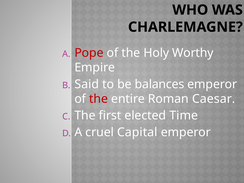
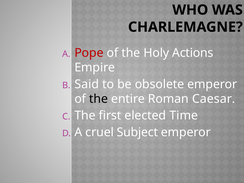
Worthy: Worthy -> Actions (193, 53)
balances: balances -> obsolete (159, 84)
the colour: red -> black (99, 99)
Capital: Capital -> Subject (137, 132)
